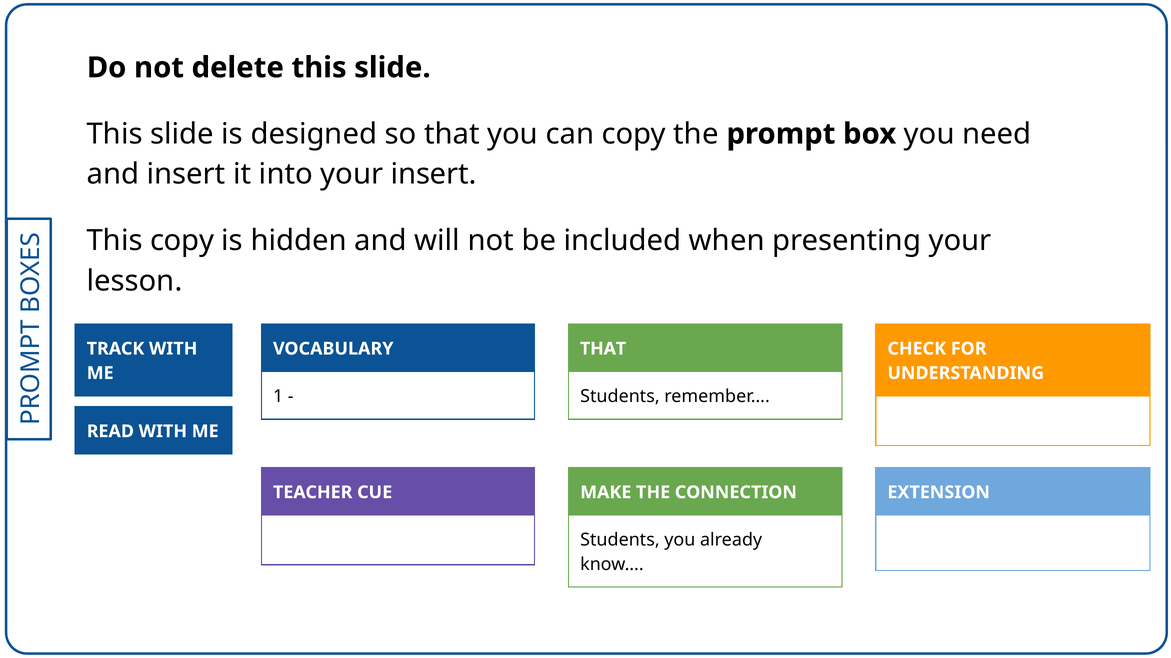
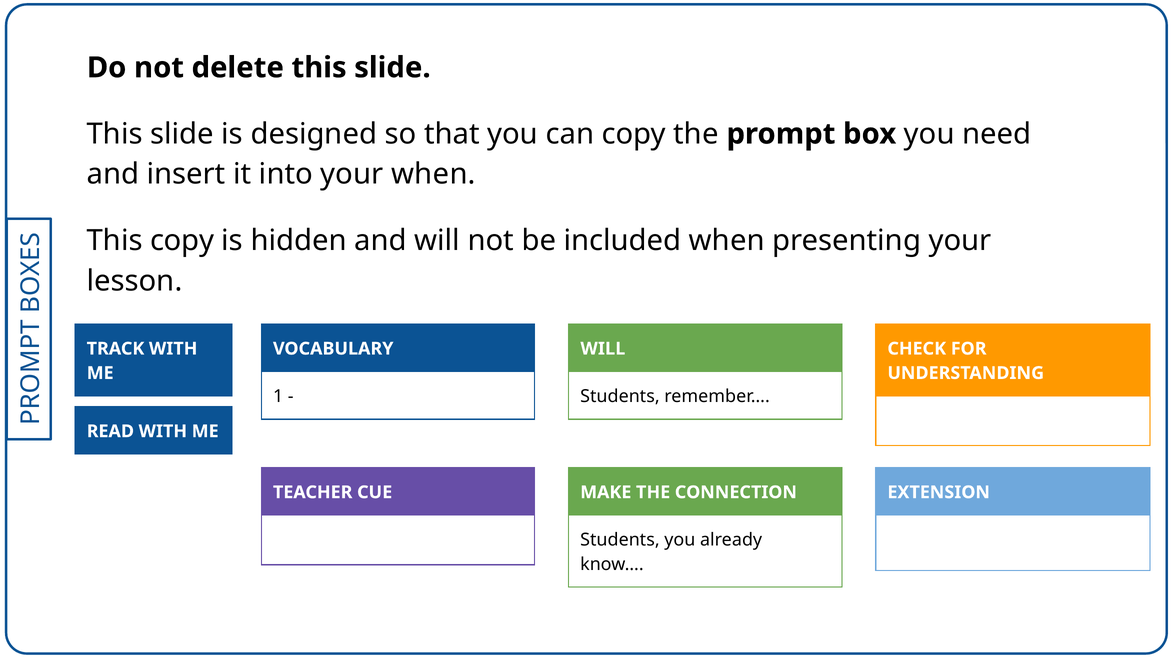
your insert: insert -> when (433, 174)
THAT: THAT -> WILL (603, 349)
